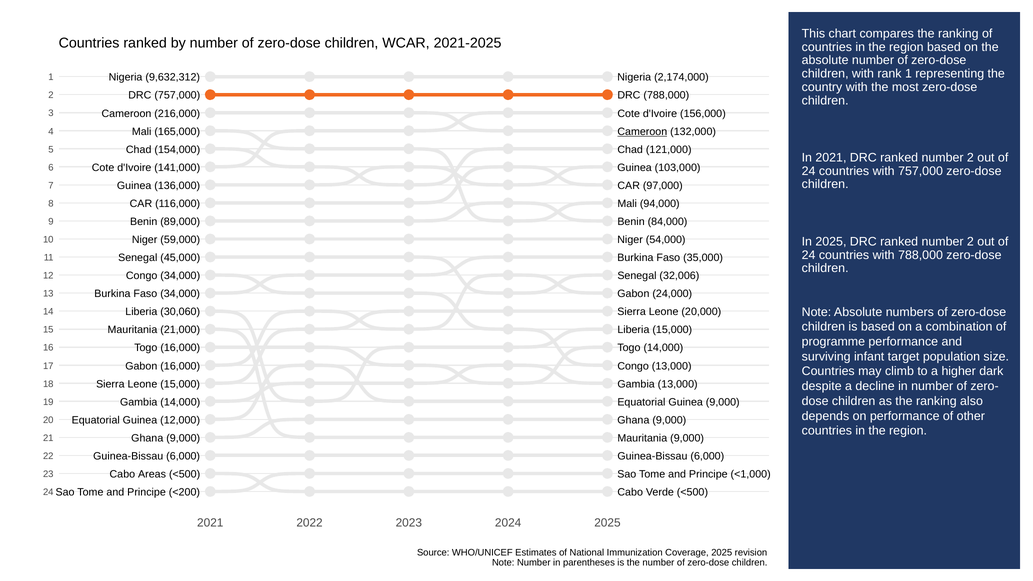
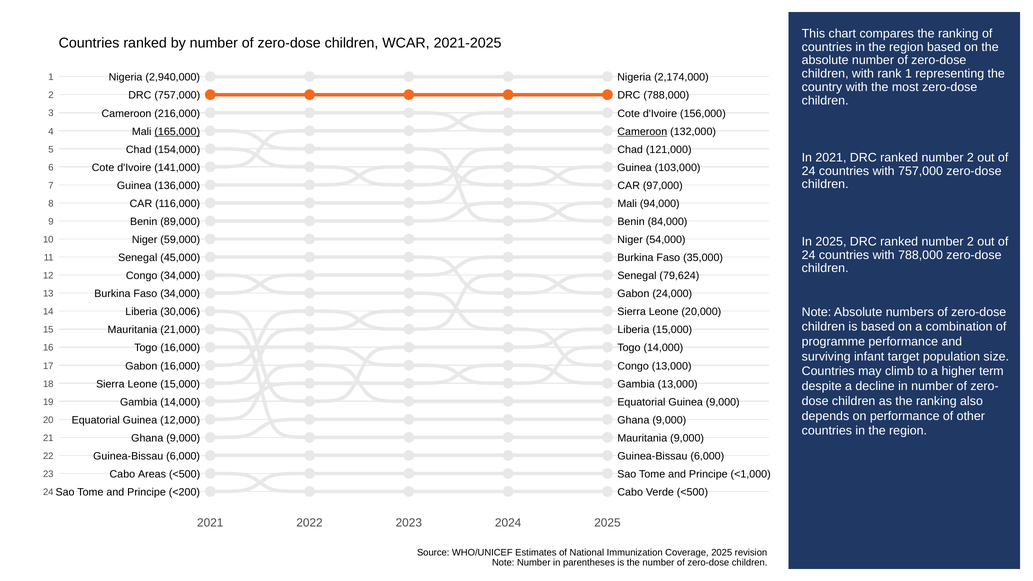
9,632,312: 9,632,312 -> 2,940,000 (173, 77)
165,000 underline: none -> present (177, 132)
32,006: 32,006 -> 79,624 (679, 276)
30,060: 30,060 -> 30,006 (180, 312)
dark: dark -> term (991, 371)
